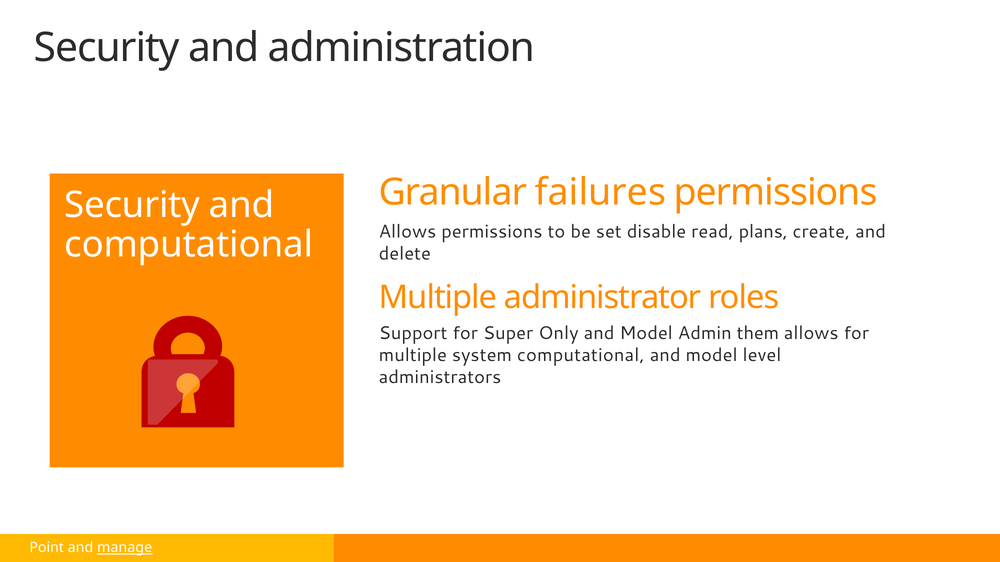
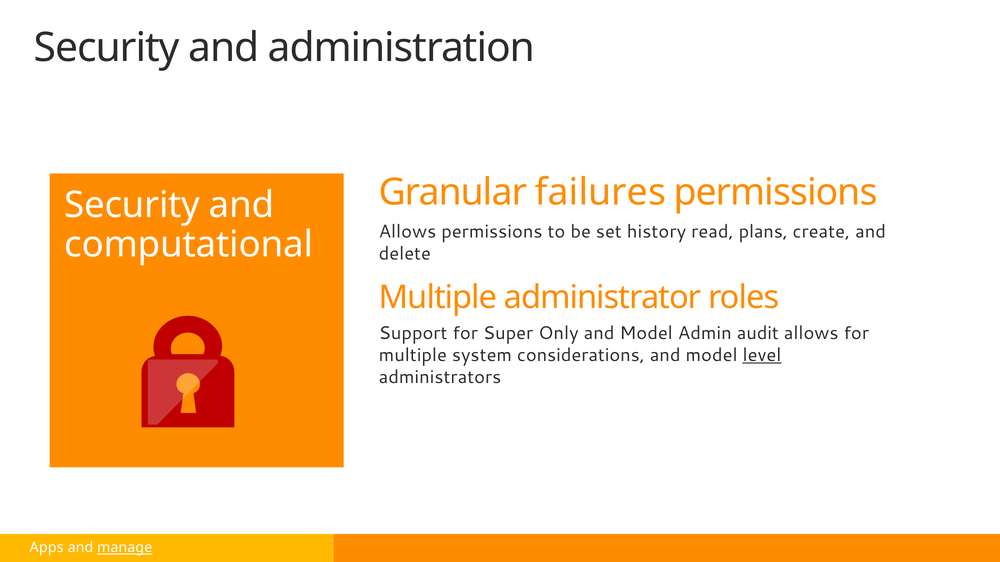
disable: disable -> history (656, 232)
them: them -> audit (758, 333)
system computational: computational -> considerations (581, 355)
level underline: none -> present (762, 355)
Point: Point -> Apps (47, 548)
